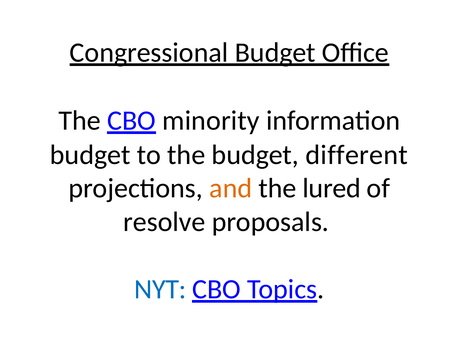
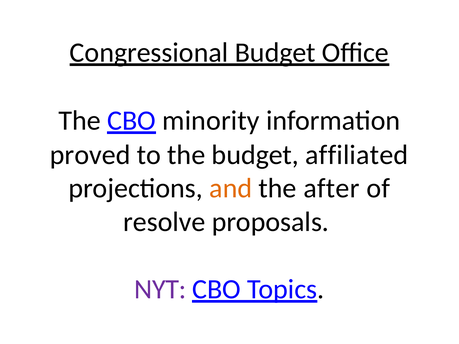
budget: budget -> proved (90, 155)
different: different -> affiliated (357, 155)
lured: lured -> after (331, 189)
NYT colour: blue -> purple (160, 289)
